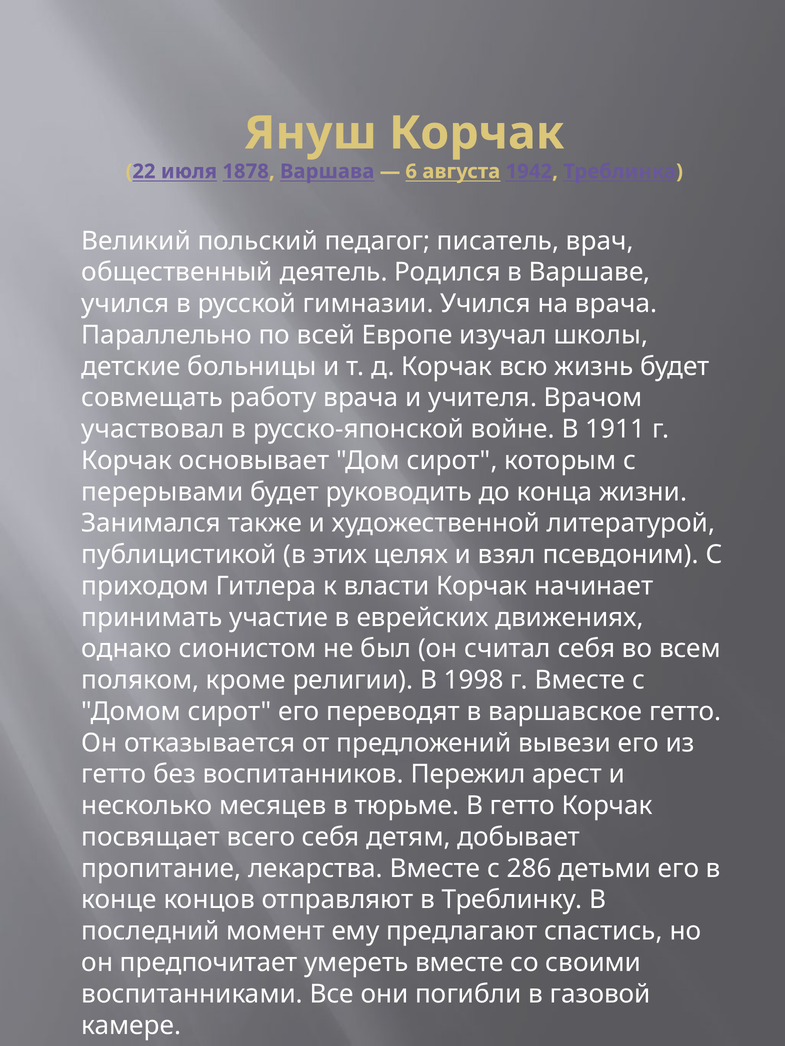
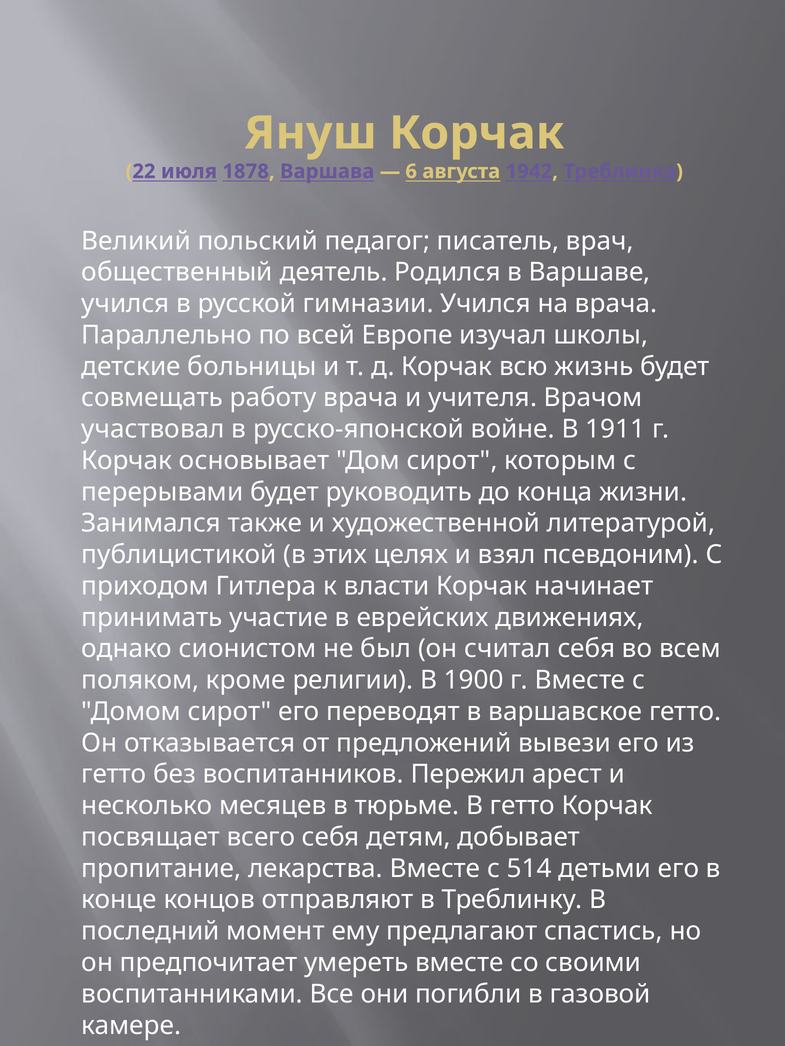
1998: 1998 -> 1900 (474, 681)
286: 286 -> 514 (529, 869)
